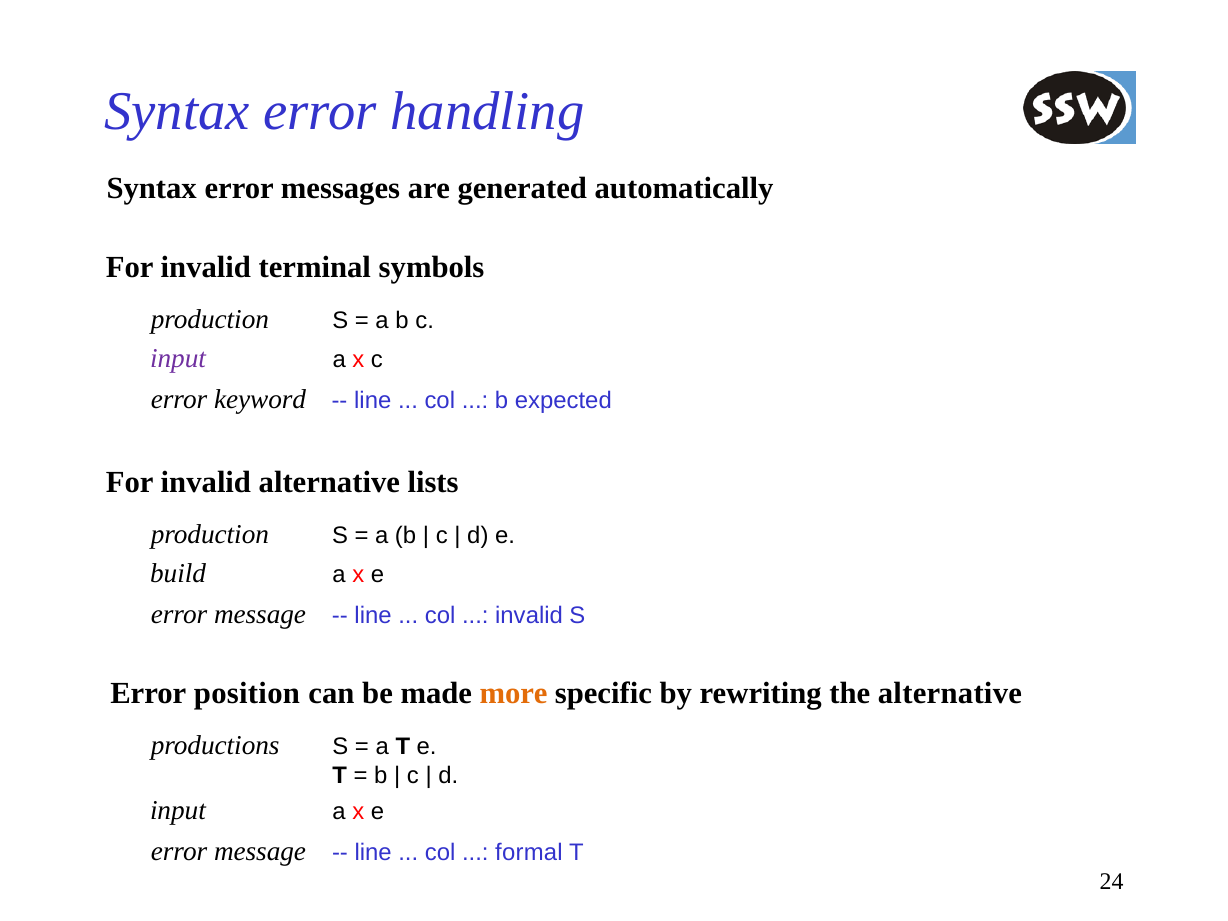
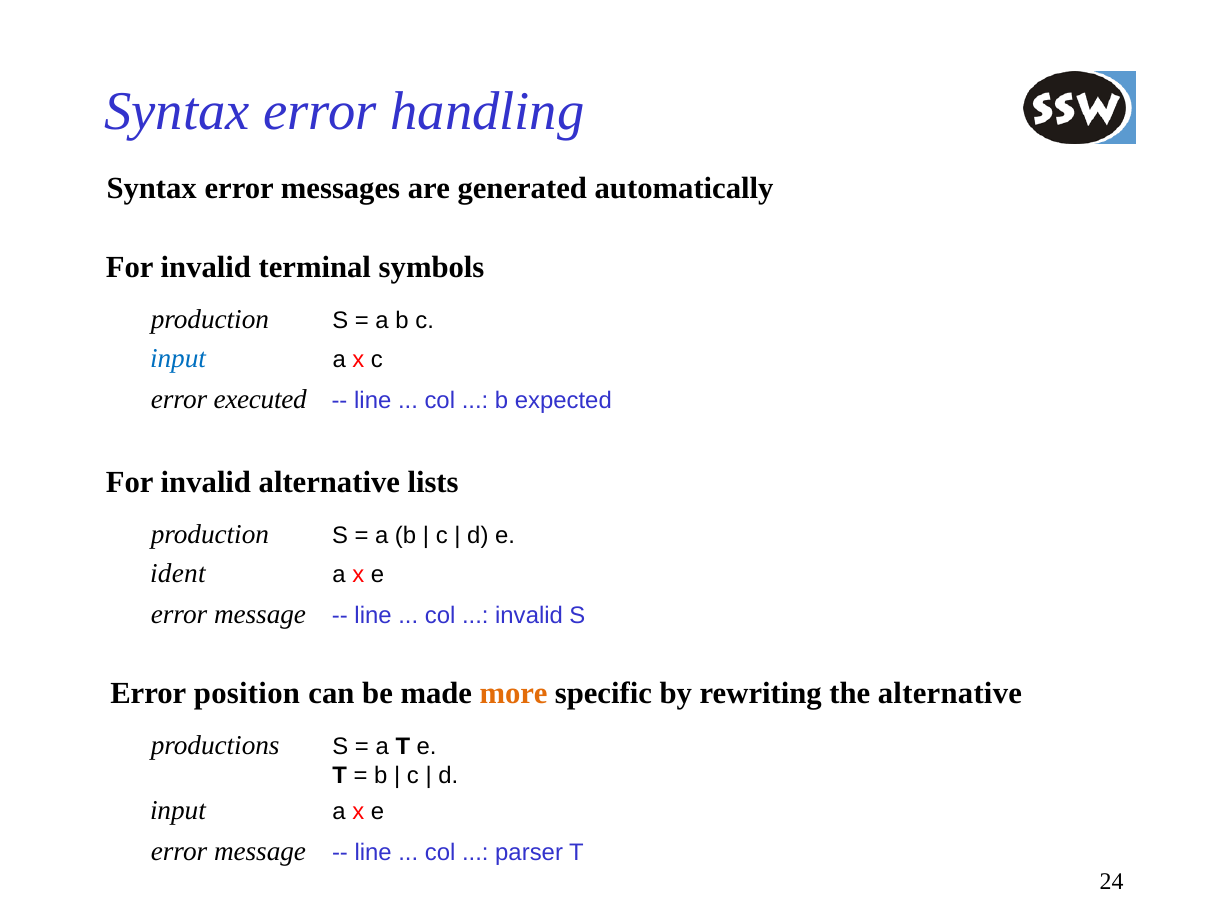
input colour: purple -> blue (178, 359)
keyword: keyword -> executed (260, 400)
build: build -> ident (178, 574)
formal: formal -> parser (529, 853)
